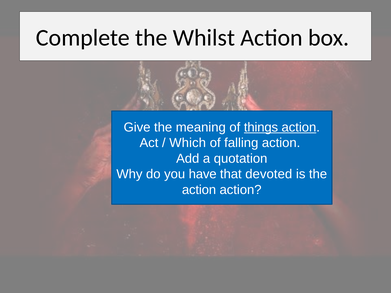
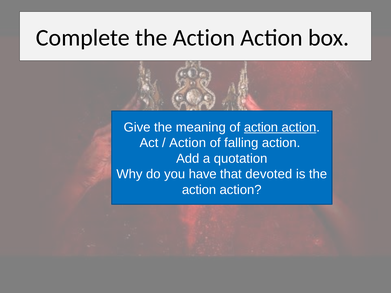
Complete the Whilst: Whilst -> Action (204, 38)
of things: things -> action (261, 127)
Which: Which -> Action (188, 143)
